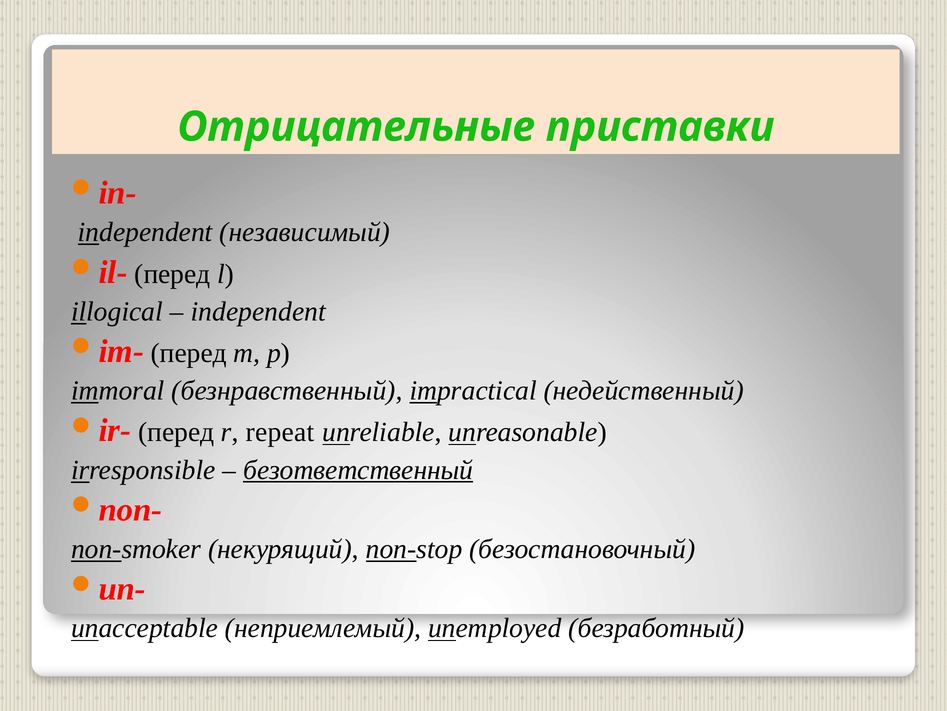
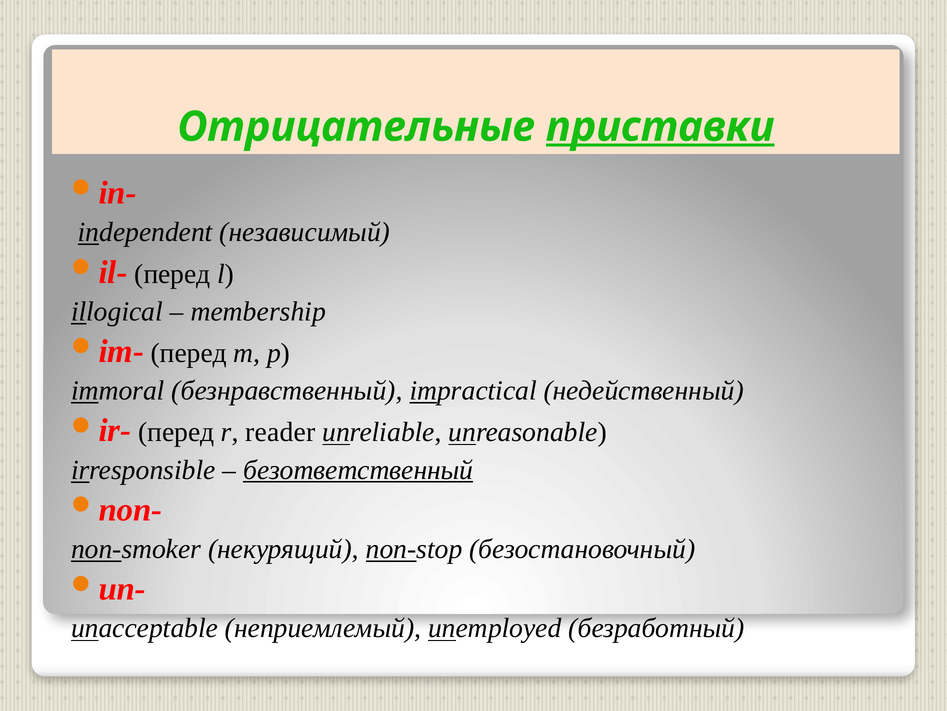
приставки underline: none -> present (660, 127)
independent: independent -> membership (258, 311)
repeat: repeat -> reader (280, 432)
